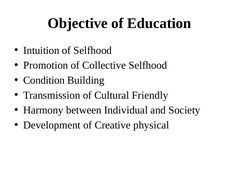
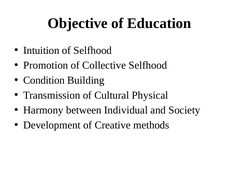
Friendly: Friendly -> Physical (150, 95)
physical: physical -> methods (151, 125)
